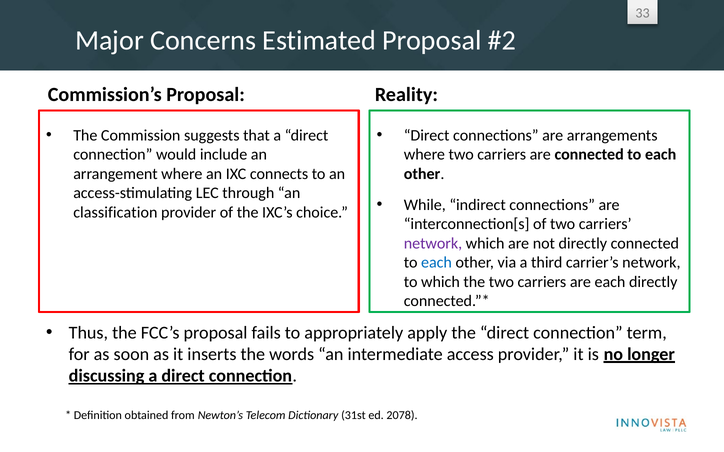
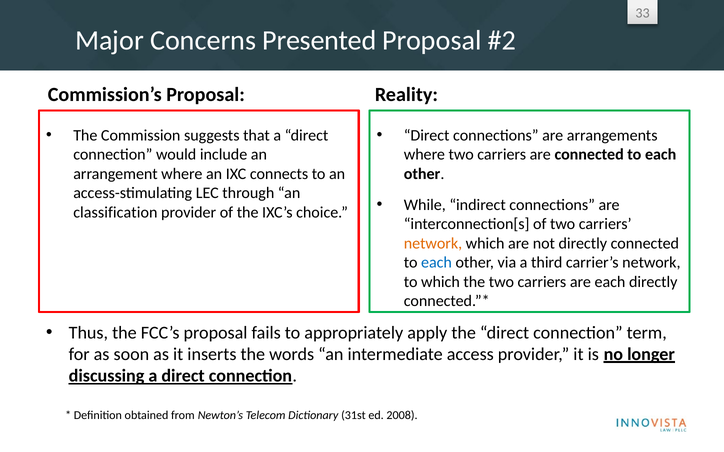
Estimated: Estimated -> Presented (319, 41)
network colour: purple -> orange (433, 244)
2078: 2078 -> 2008 (402, 416)
